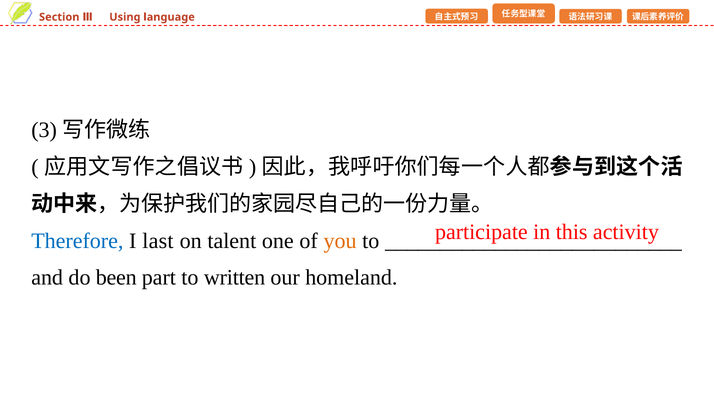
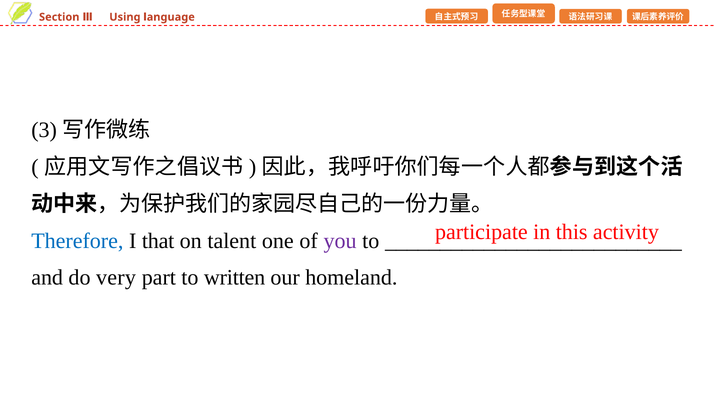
last: last -> that (158, 241)
you colour: orange -> purple (340, 241)
been: been -> very (116, 278)
